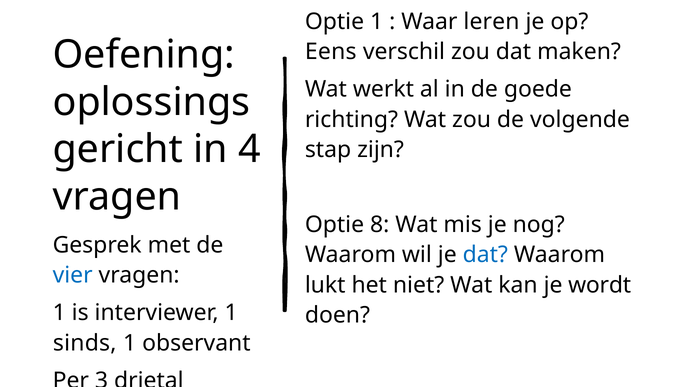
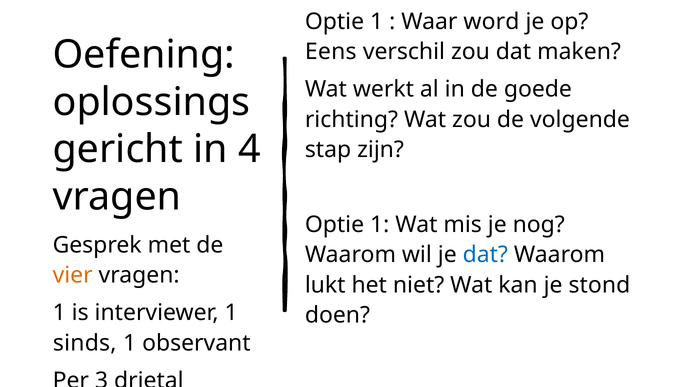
leren: leren -> word (491, 22)
8: 8 -> 1 (380, 225)
vier colour: blue -> orange (73, 276)
wordt: wordt -> stond (599, 286)
